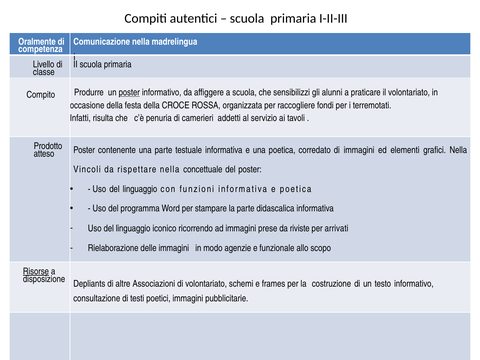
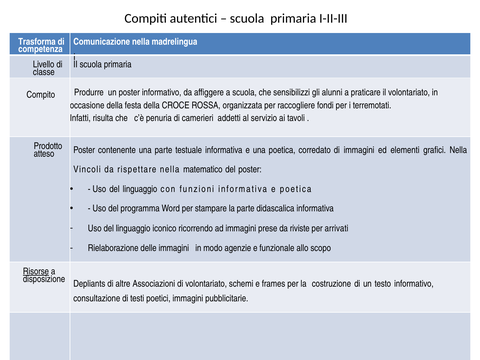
Oralmente: Oralmente -> Trasforma (37, 42)
poster underline: present -> none (129, 92)
concettuale: concettuale -> matematico (203, 169)
